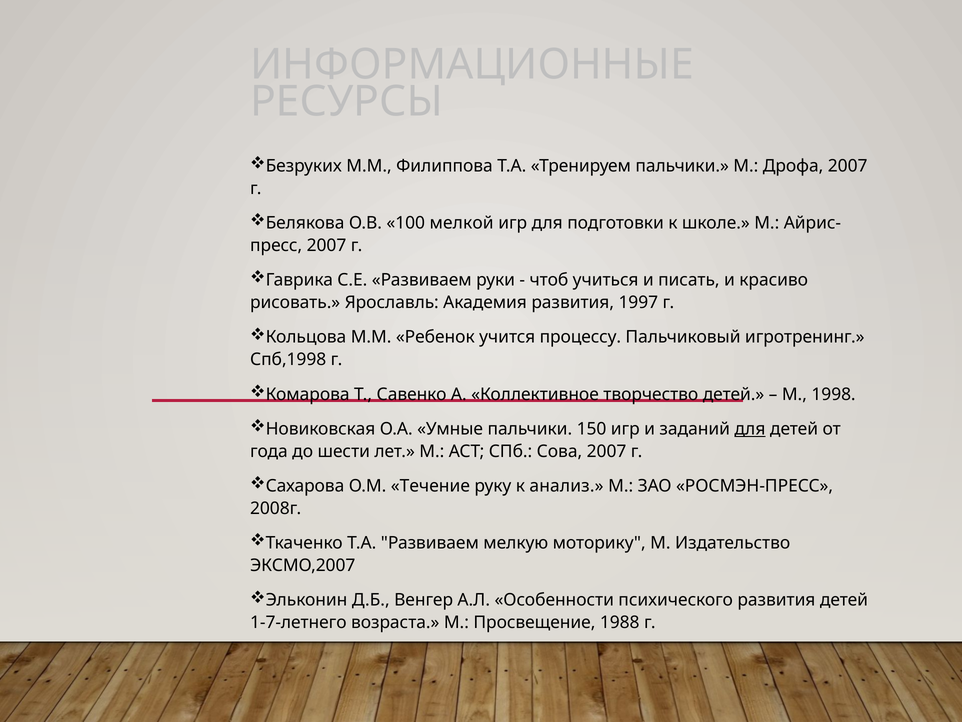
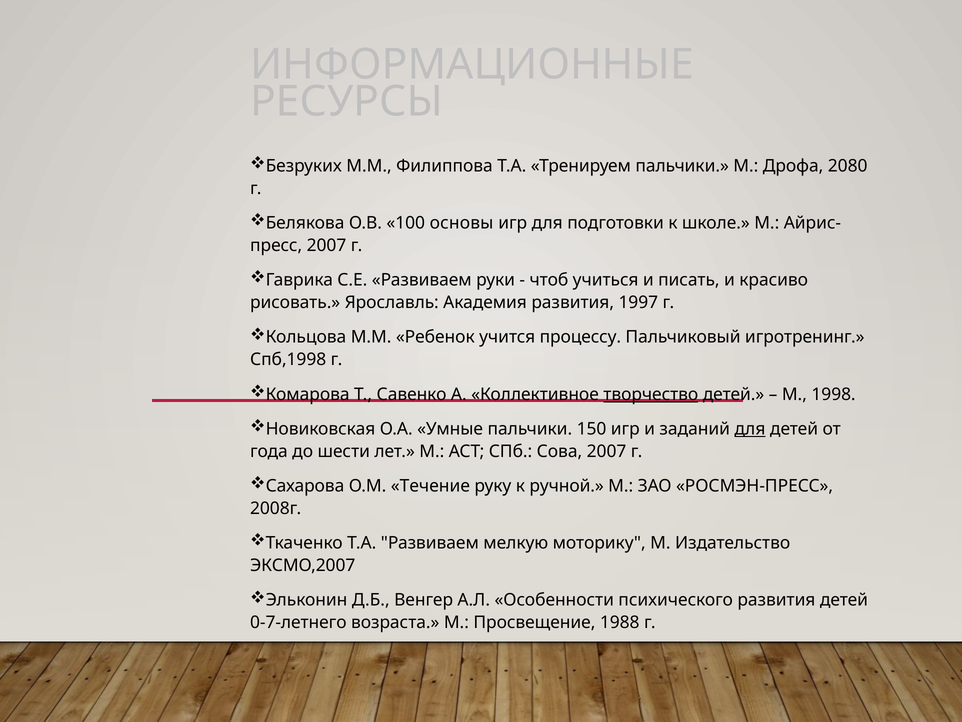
Дрофа 2007: 2007 -> 2080 (848, 166)
мелкой: мелкой -> основы (462, 223)
творчество underline: none -> present (651, 394)
анализ: анализ -> ручной (567, 486)
1-7-летнего: 1-7-летнего -> 0-7-летнего (298, 622)
